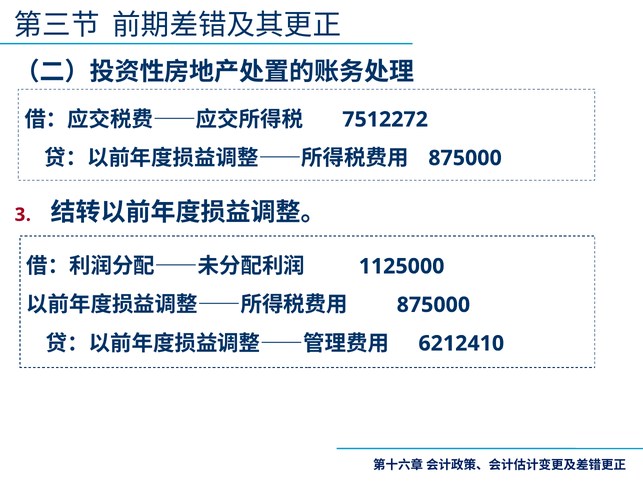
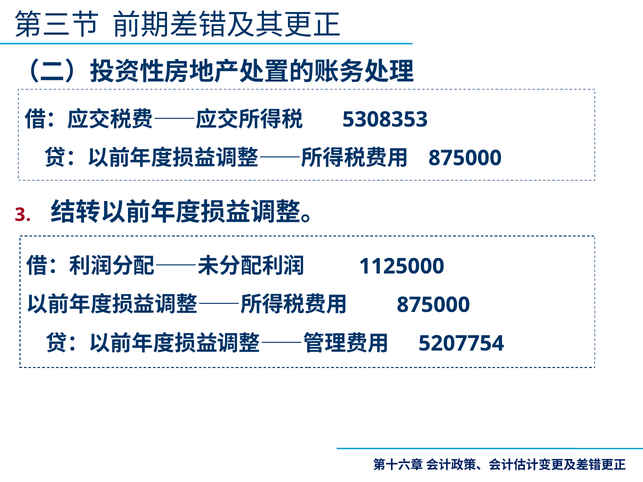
7512272: 7512272 -> 5308353 (385, 120)
6212410: 6212410 -> 5207754 (461, 344)
